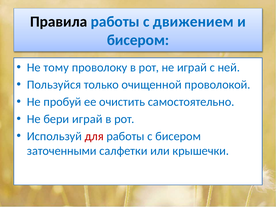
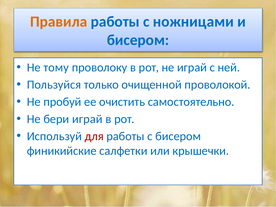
Правила colour: black -> orange (59, 22)
движением: движением -> ножницами (193, 22)
заточенными: заточенными -> финикийские (62, 151)
